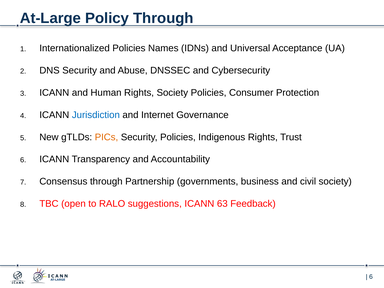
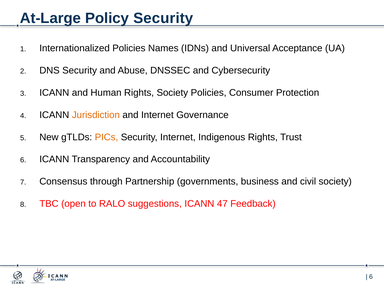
Policy Through: Through -> Security (163, 18)
Jurisdiction colour: blue -> orange (96, 115)
Security Policies: Policies -> Internet (178, 137)
63: 63 -> 47 (222, 204)
